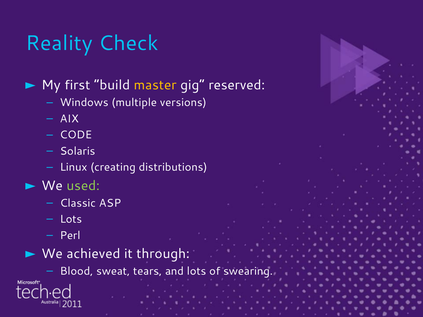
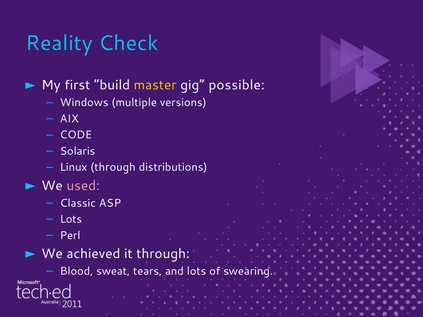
reserved: reserved -> possible (237, 85)
Linux creating: creating -> through (113, 167)
used colour: light green -> pink (83, 186)
